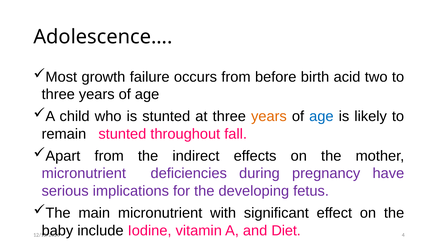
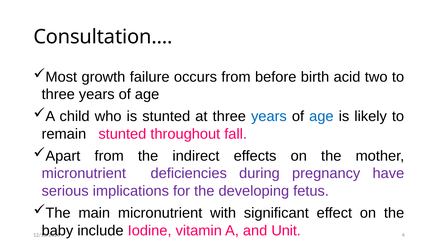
Adolescence…: Adolescence… -> Consultation… (103, 37)
years colour: orange -> blue (269, 117)
Diet: Diet -> Unit (286, 231)
